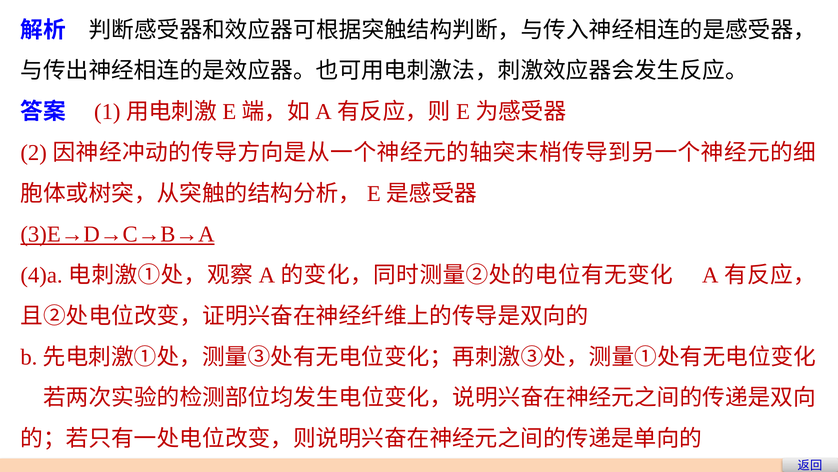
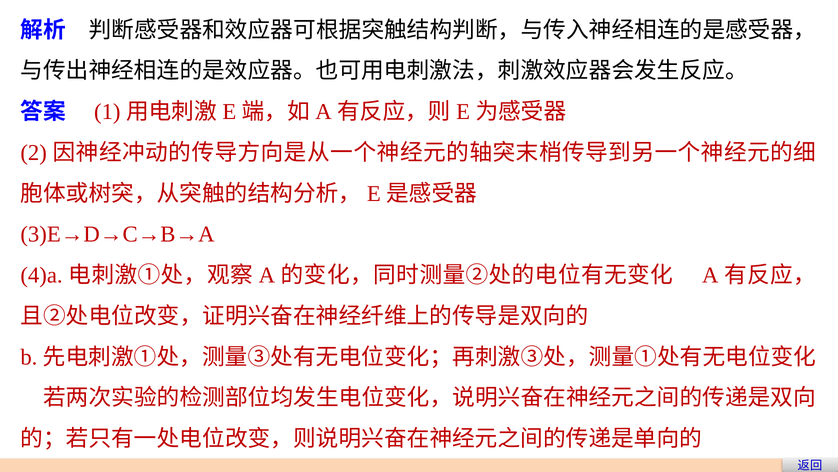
3)E→D→C→B→A underline: present -> none (118, 234)
